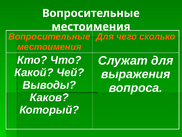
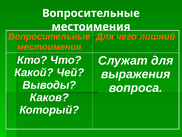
сколько: сколько -> лишний (157, 36)
